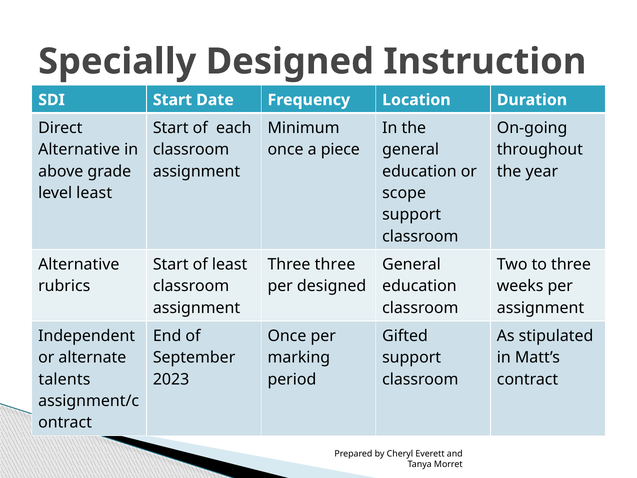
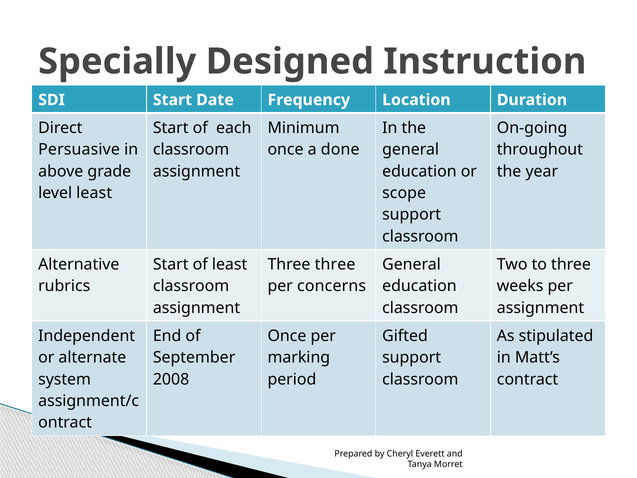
Alternative: Alternative -> Persuasive (79, 150)
piece: piece -> done (340, 150)
per designed: designed -> concerns (332, 286)
talents: talents -> system (65, 379)
2023: 2023 -> 2008 (171, 379)
